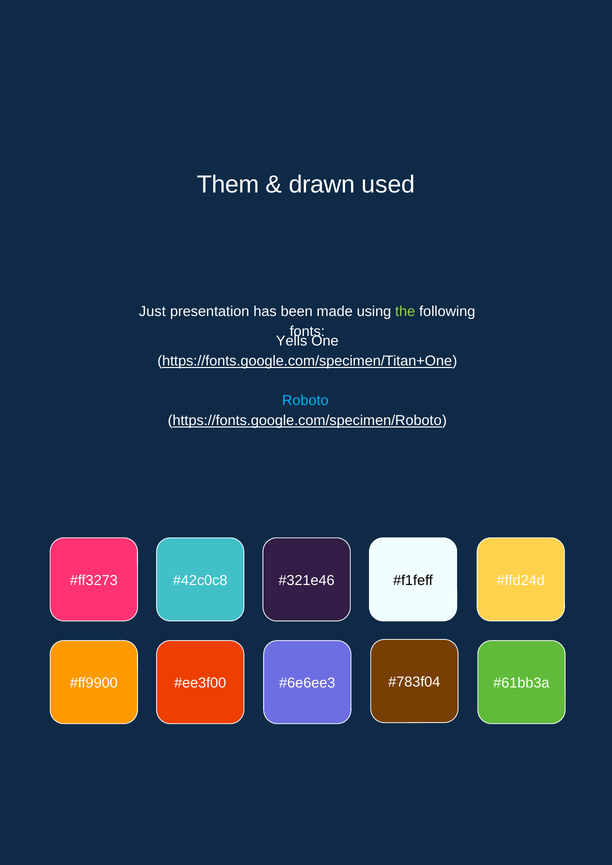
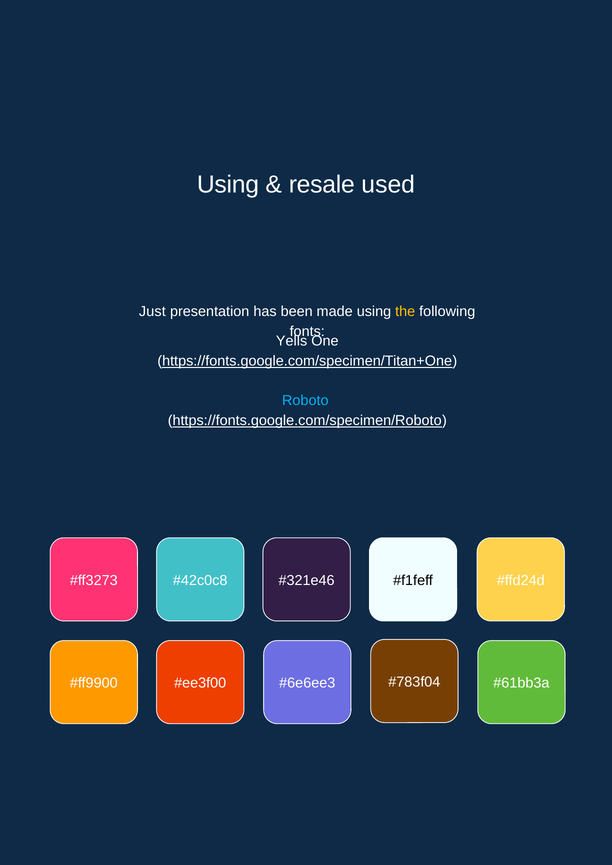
Them: Them -> Using (228, 185)
drawn: drawn -> resale (322, 185)
the colour: light green -> yellow (405, 312)
